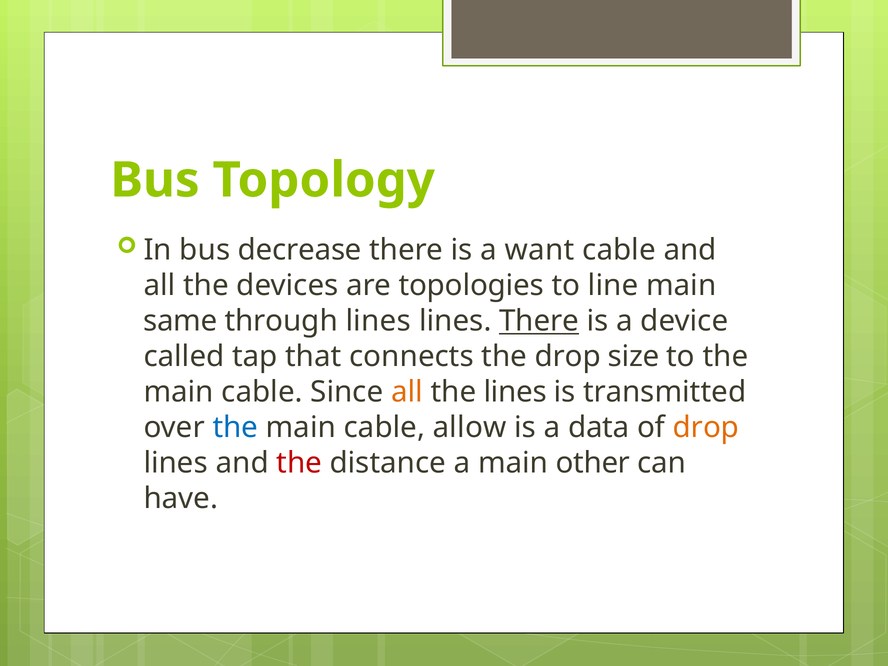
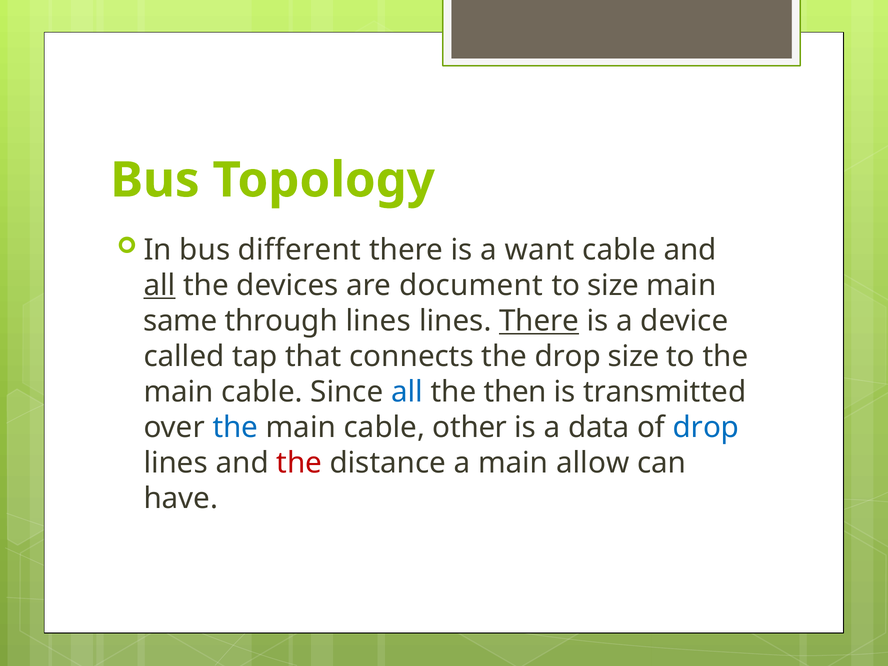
decrease: decrease -> different (299, 250)
all underline: none -> present (159, 285)
topologies: topologies -> document (471, 285)
to line: line -> size (613, 285)
all colour: orange -> blue (407, 392)
the lines: lines -> then (515, 392)
allow: allow -> other (470, 428)
drop colour: orange -> blue (706, 428)
other: other -> allow (593, 463)
